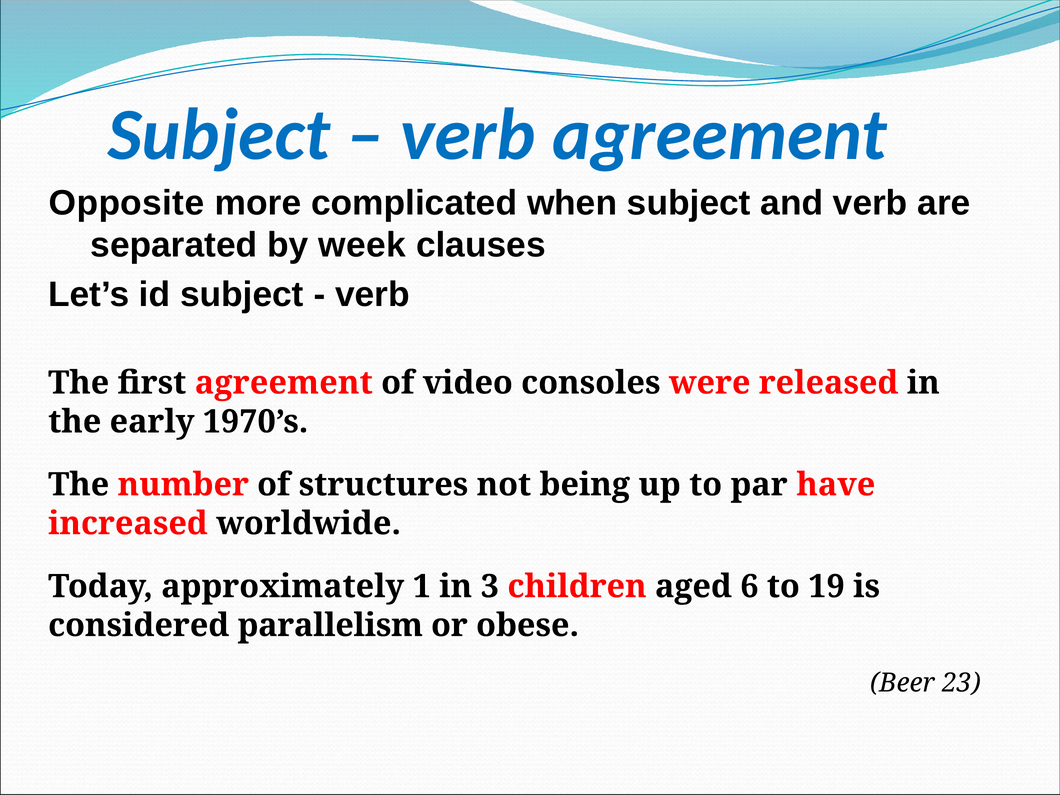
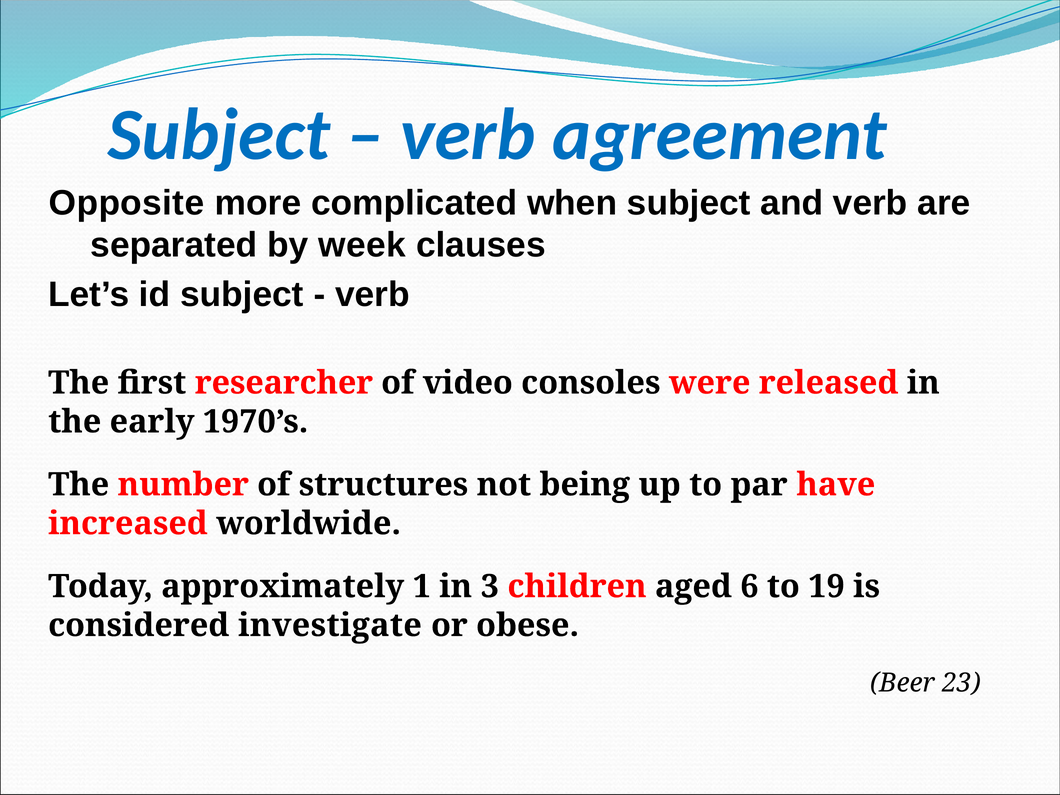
first agreement: agreement -> researcher (284, 383)
parallelism: parallelism -> investigate (330, 625)
